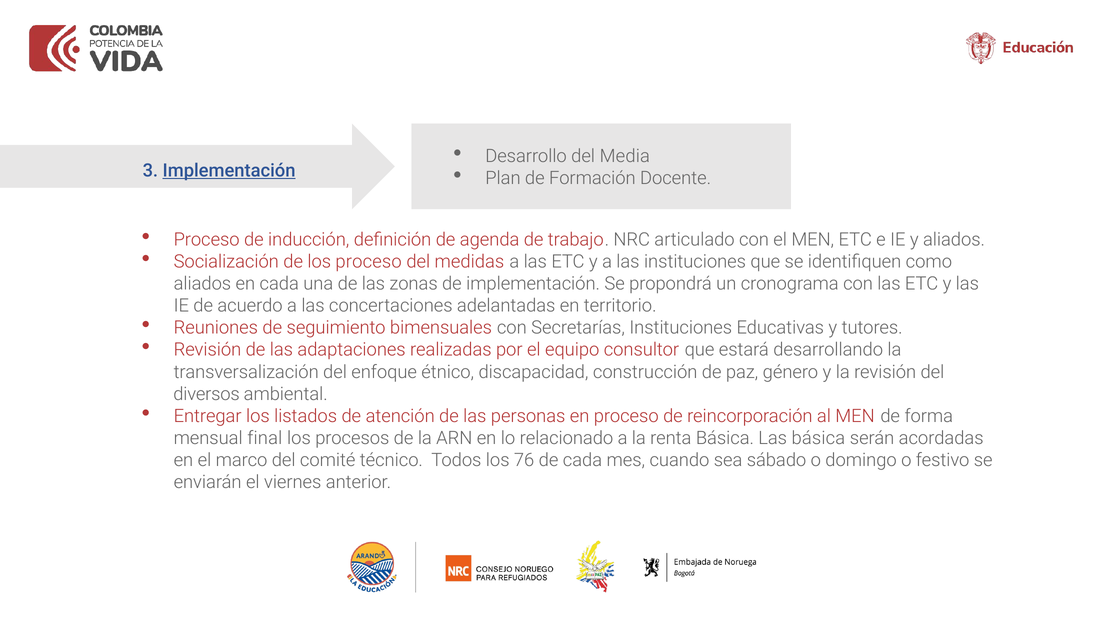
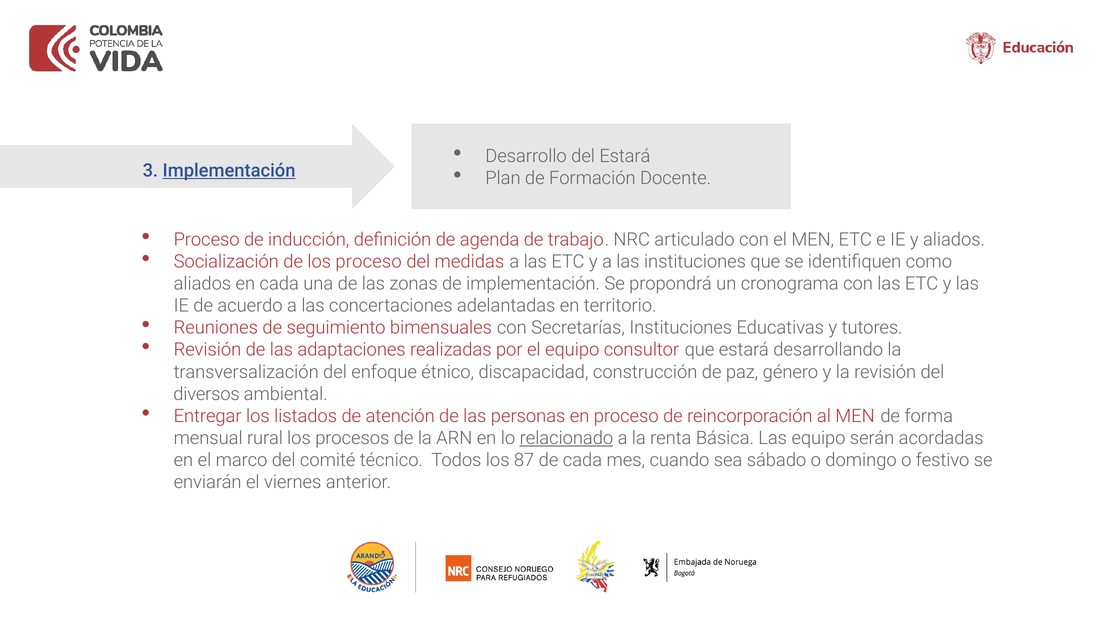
del Media: Media -> Estará (625, 156)
final: final -> rural (265, 438)
relacionado underline: none -> present (566, 438)
Las básica: básica -> equipo (818, 438)
76: 76 -> 87 (524, 460)
